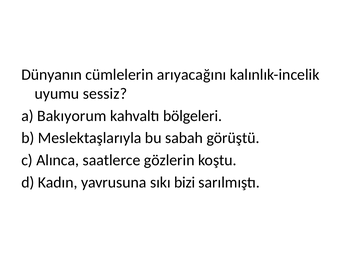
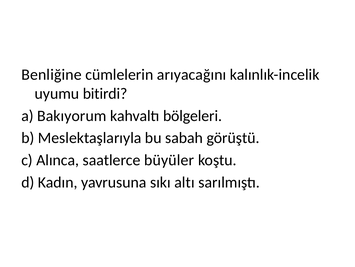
Dünyanın: Dünyanın -> Benliğine (51, 74)
sessiz: sessiz -> bitirdi (105, 93)
gözlerin: gözlerin -> büyüler (169, 160)
bizi: bizi -> altı (185, 182)
